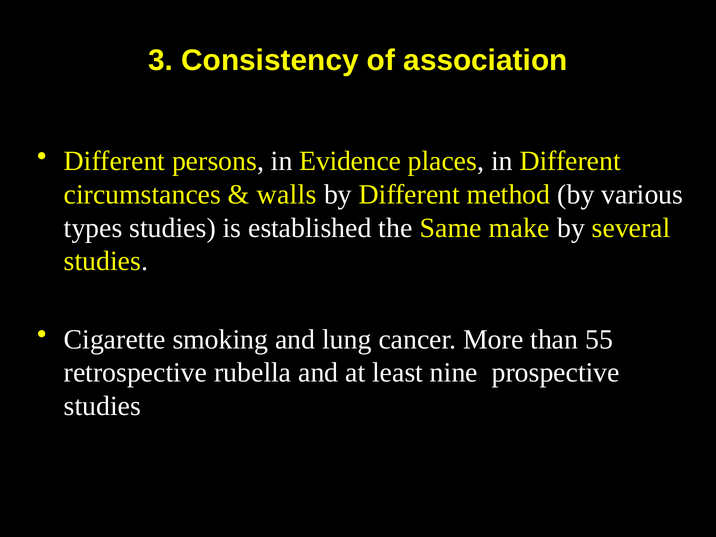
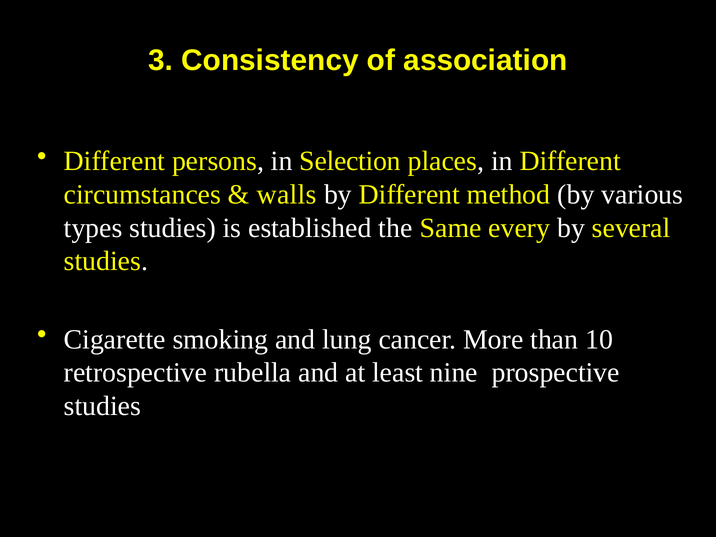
Evidence: Evidence -> Selection (350, 161)
make: make -> every (519, 228)
55: 55 -> 10 (599, 339)
